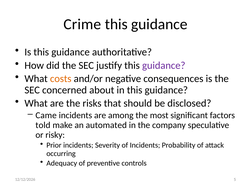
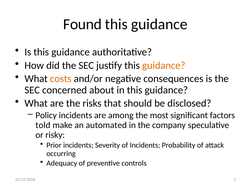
Crime: Crime -> Found (82, 24)
guidance colour: purple -> orange (164, 65)
Came: Came -> Policy (46, 116)
